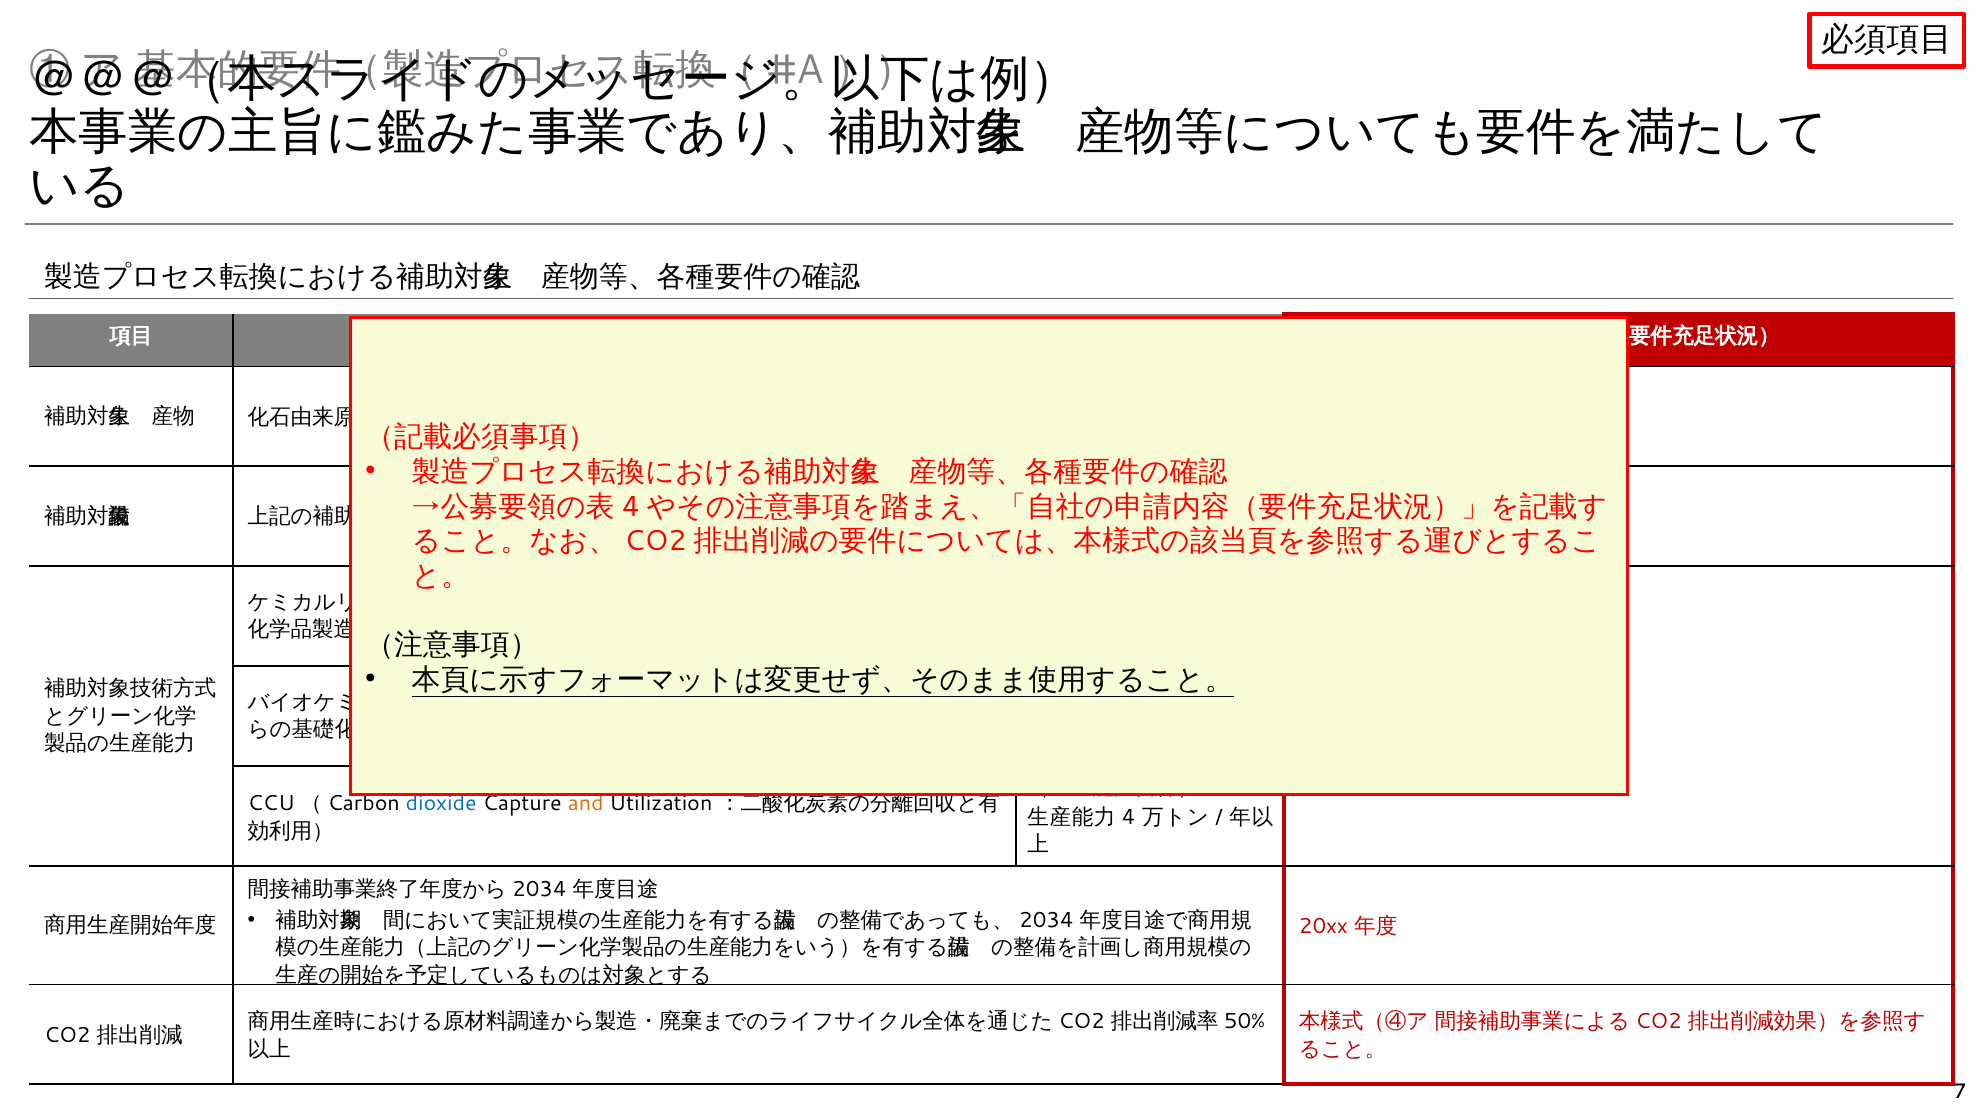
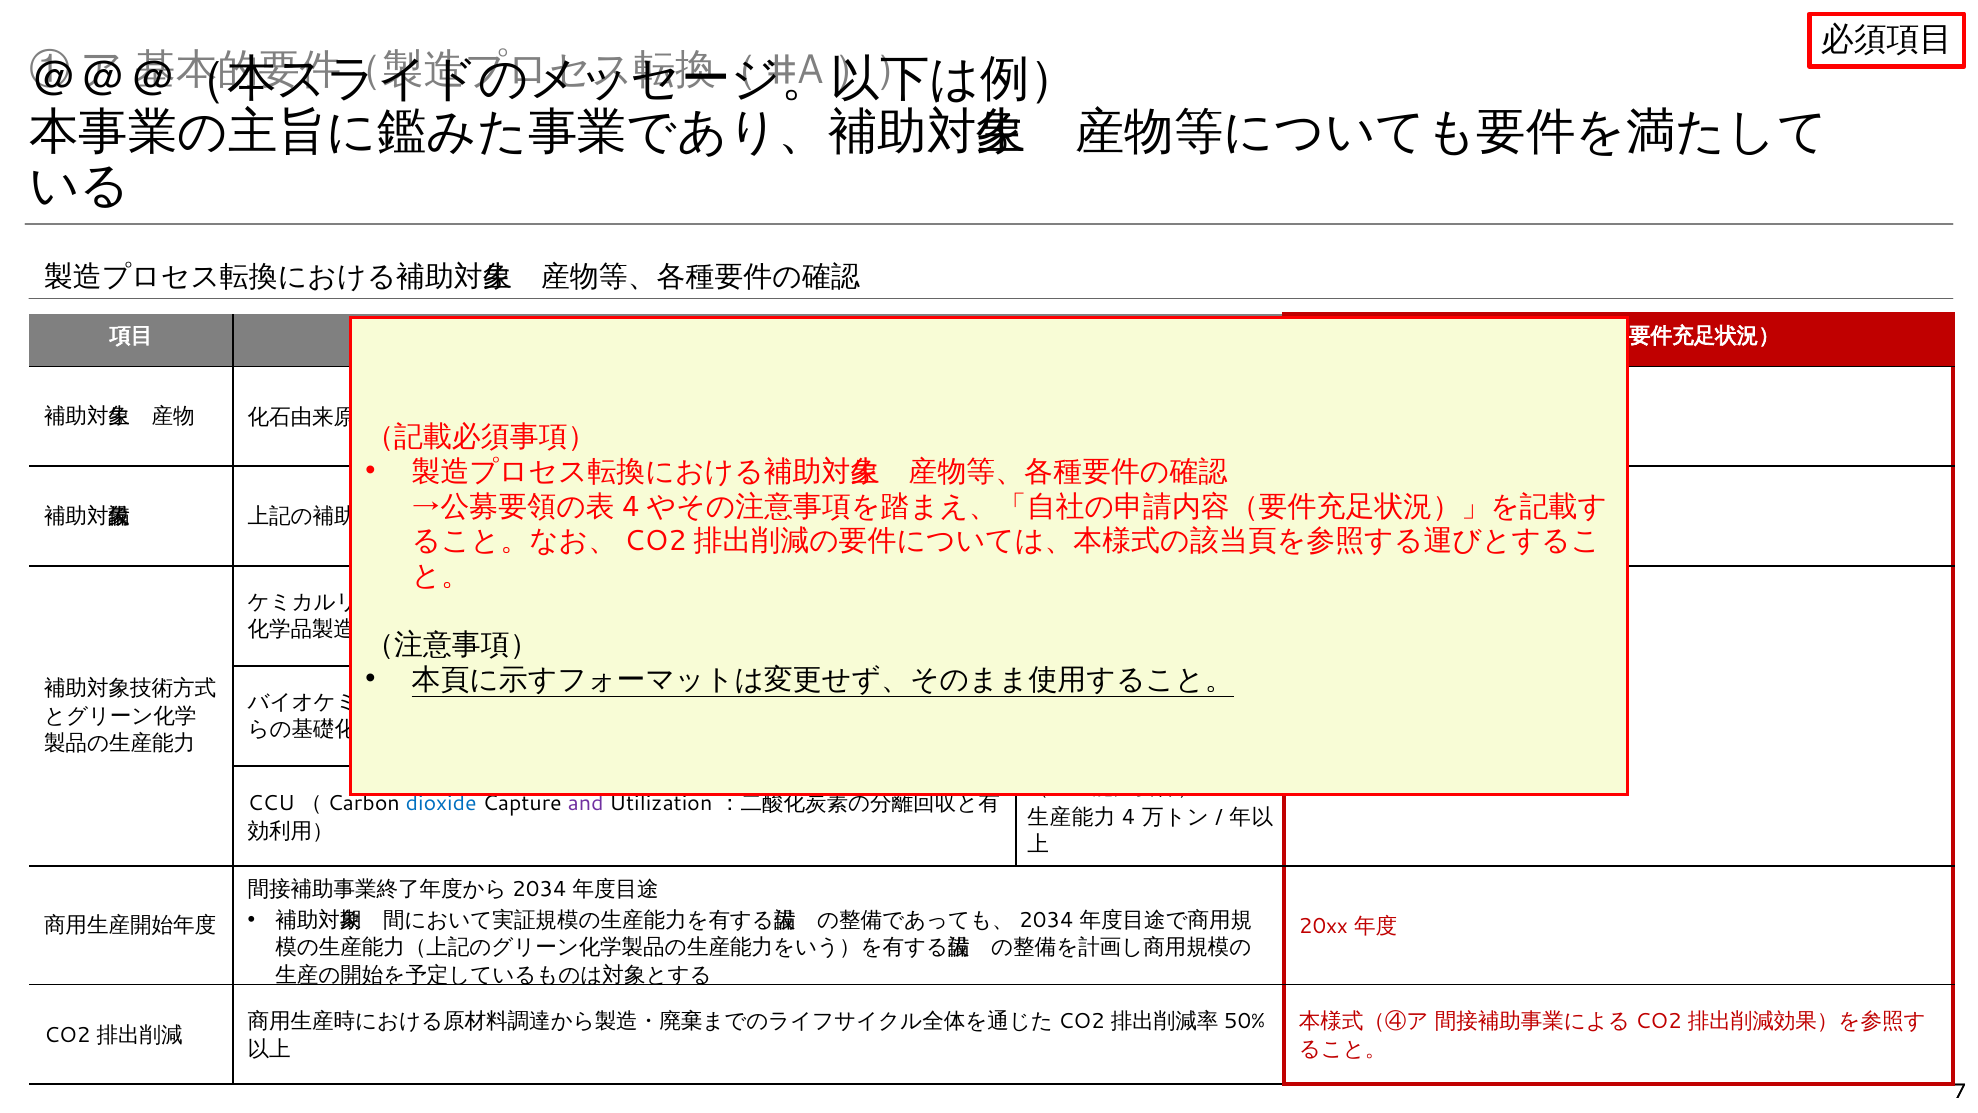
and colour: orange -> purple (586, 803)
